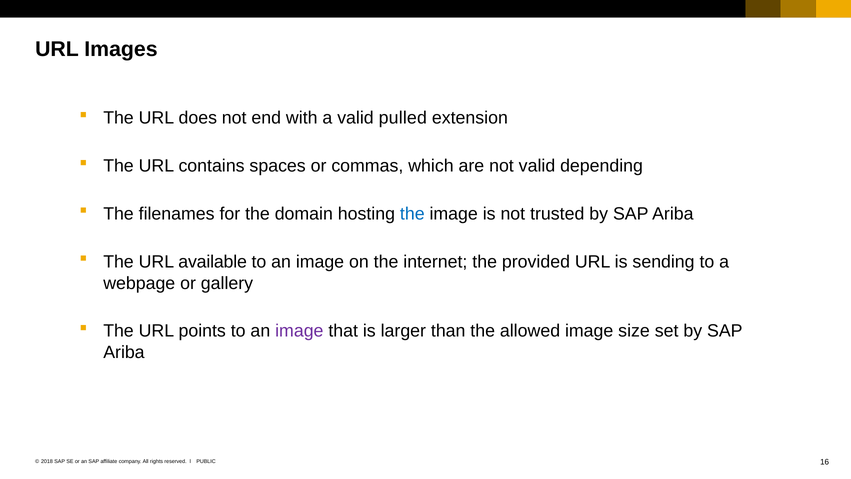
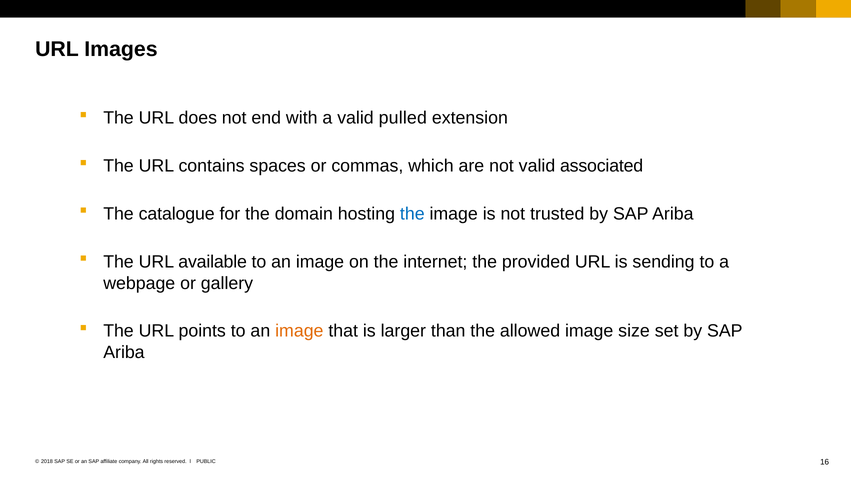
depending: depending -> associated (602, 166)
filenames: filenames -> catalogue (177, 214)
image colour: purple -> orange (299, 331)
